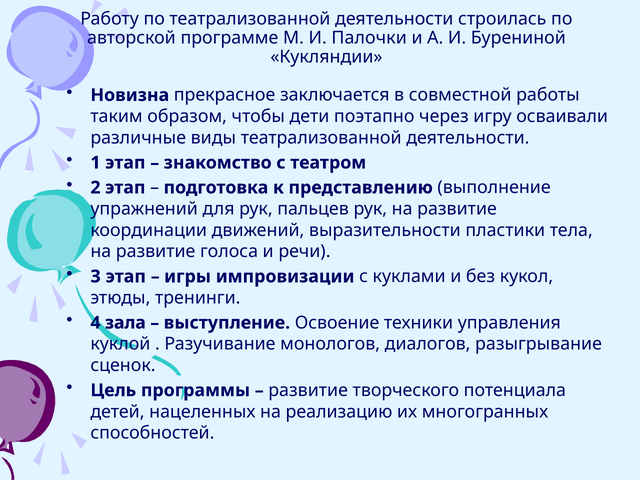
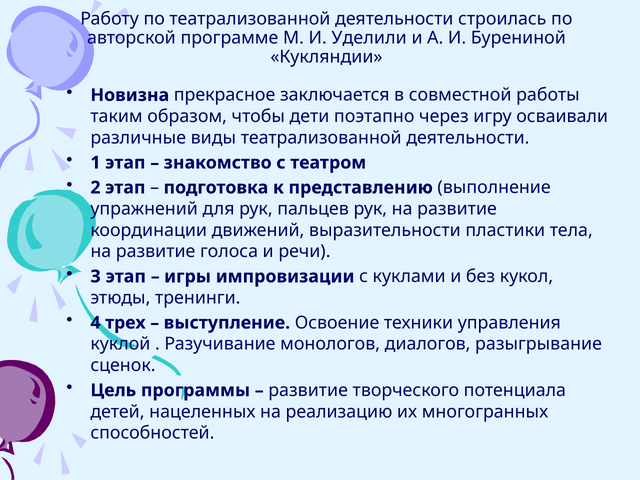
Палочки: Палочки -> Уделили (369, 38)
зала: зала -> трех (125, 323)
